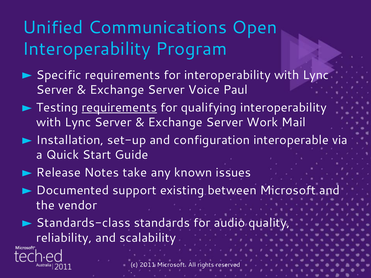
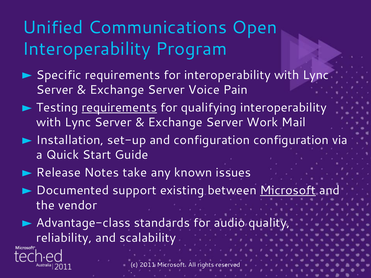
Paul: Paul -> Pain (235, 90)
configuration interoperable: interoperable -> configuration (291, 140)
Microsoft underline: none -> present (288, 191)
Standards-class: Standards-class -> Advantage-class (83, 223)
